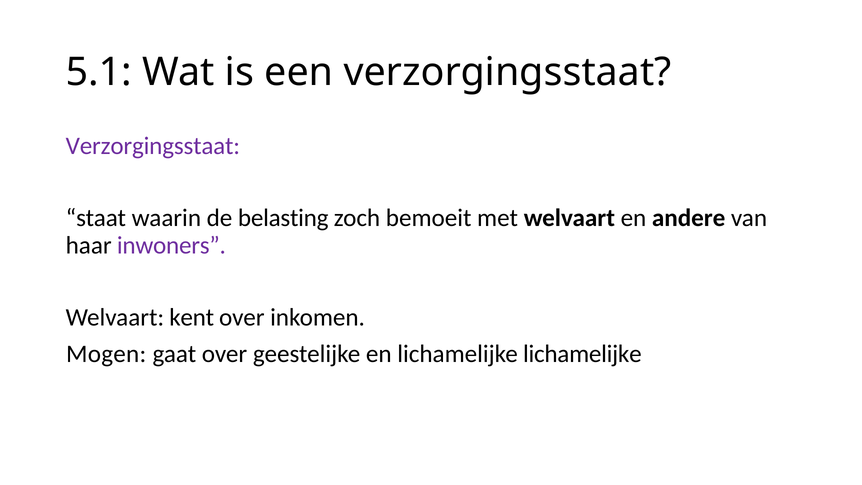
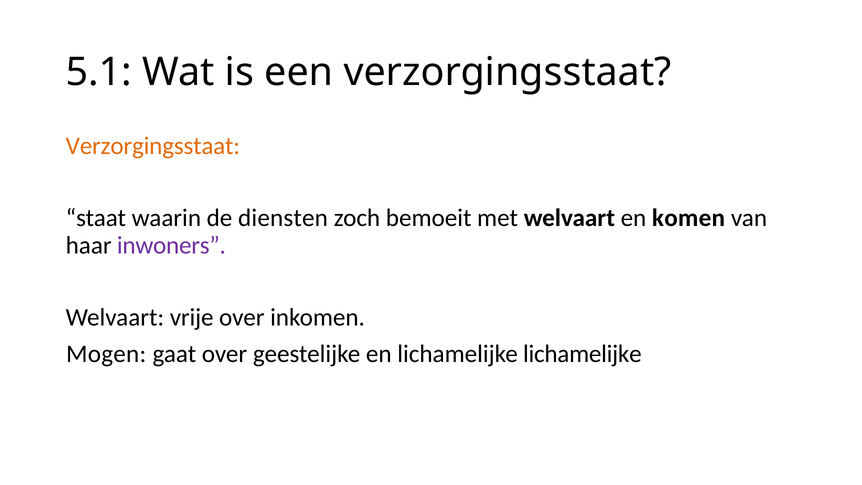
Verzorgingsstaat colour: purple -> orange (153, 146)
belasting: belasting -> diensten (283, 218)
andere: andere -> komen (689, 218)
kent: kent -> vrije (192, 317)
